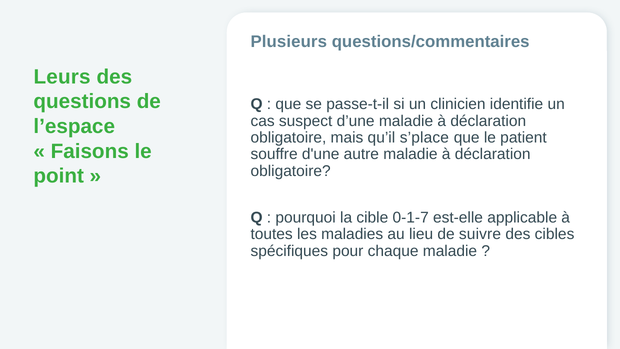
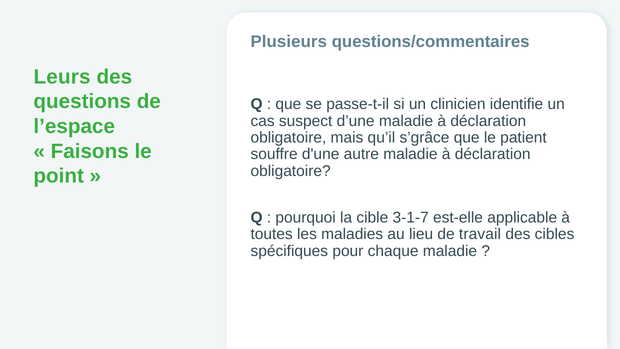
s’place: s’place -> s’grâce (424, 138)
0-1-7: 0-1-7 -> 3-1-7 (411, 217)
suivre: suivre -> travail (480, 234)
